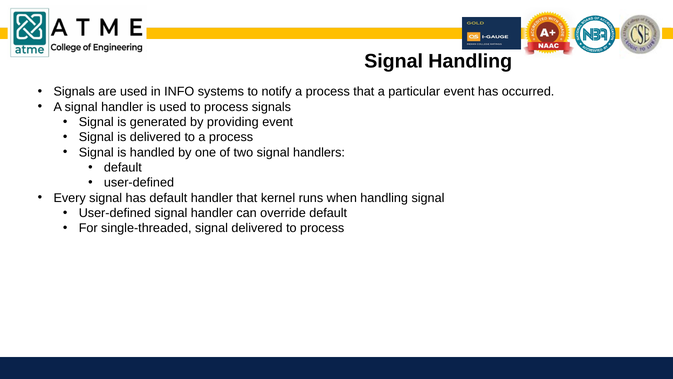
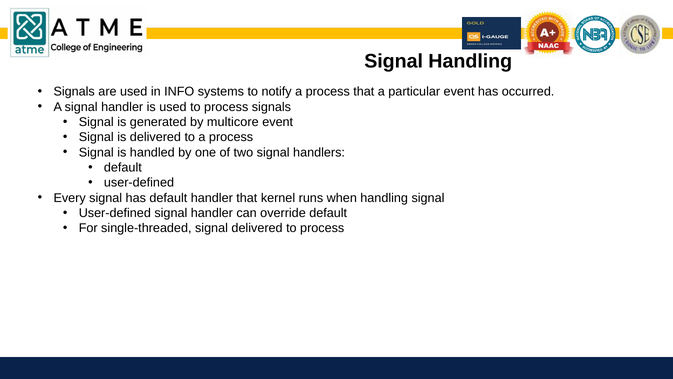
providing: providing -> multicore (233, 122)
